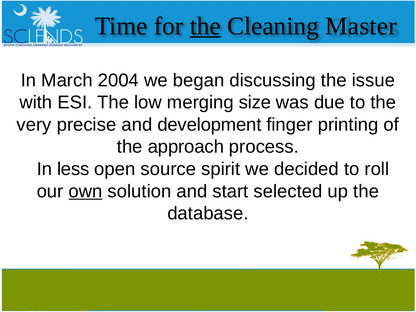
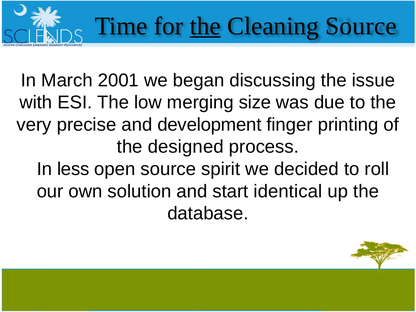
Cleaning Master: Master -> Source (361, 26)
2004: 2004 -> 2001 (118, 80)
approach: approach -> designed (186, 147)
own underline: present -> none (85, 191)
selected: selected -> identical (288, 191)
